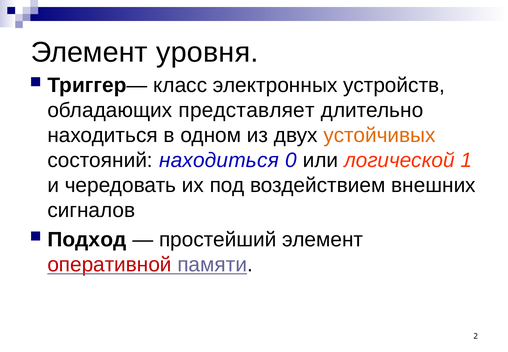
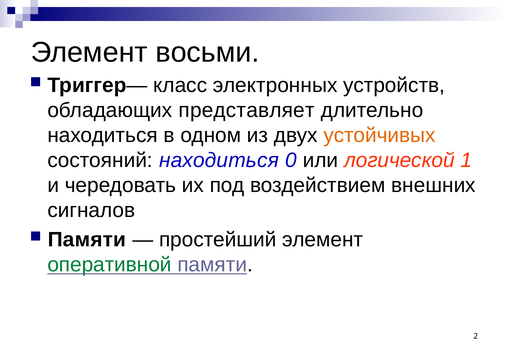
уровня: уровня -> восьми (207, 52)
Подход: Подход -> Памяти (87, 239)
оперативной colour: red -> green (109, 264)
